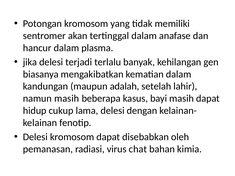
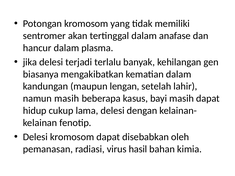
adalah: adalah -> lengan (125, 86)
chat: chat -> hasil (138, 149)
